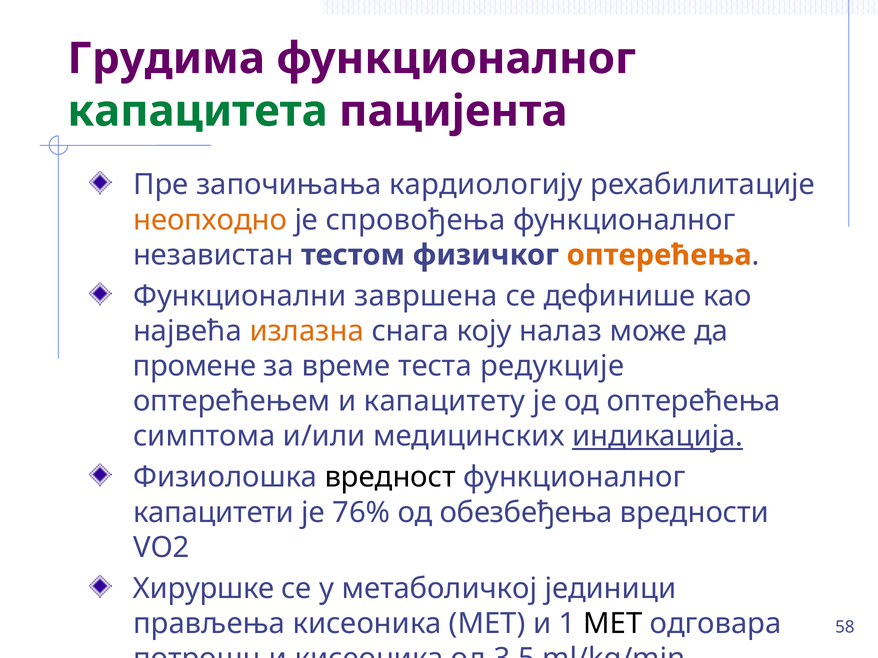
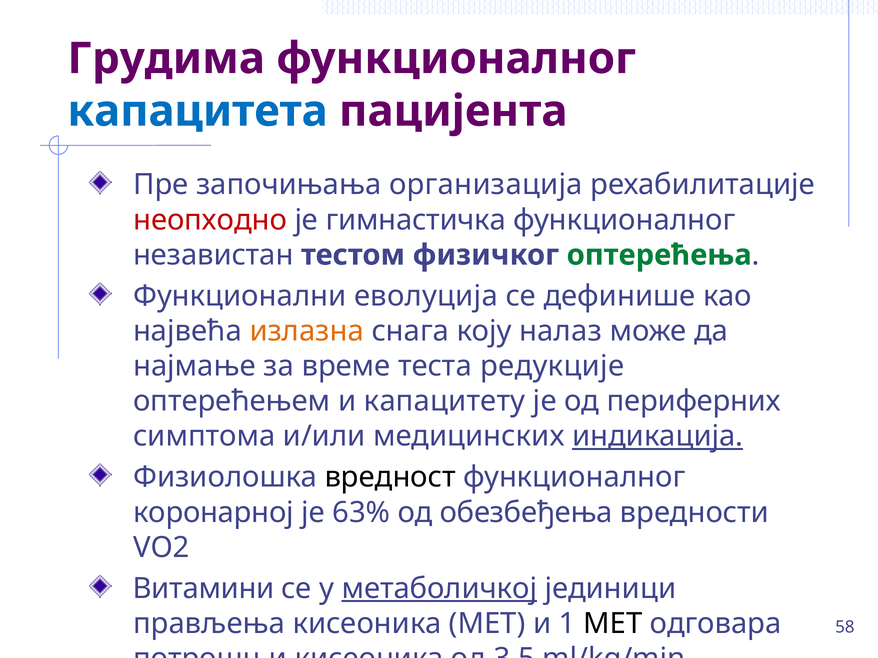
капацитета colour: green -> blue (198, 111)
кардиологију: кардиологију -> организација (486, 185)
неопходно colour: orange -> red (210, 220)
спровођења: спровођења -> гимнастичка (416, 220)
оптерећења colour: orange -> green (659, 255)
завршена: завршена -> еволуција (426, 296)
промене: промене -> најмање (194, 366)
од оптерећења: оптерећења -> периферних (694, 402)
капацитети: капацитети -> коронарној (213, 513)
76%: 76% -> 63% (361, 513)
Хируршке: Хируршке -> Витамини (204, 589)
метаболичкој underline: none -> present (439, 589)
